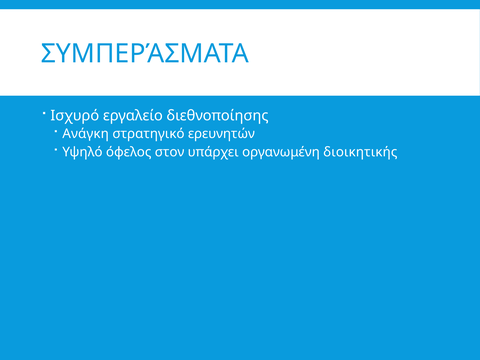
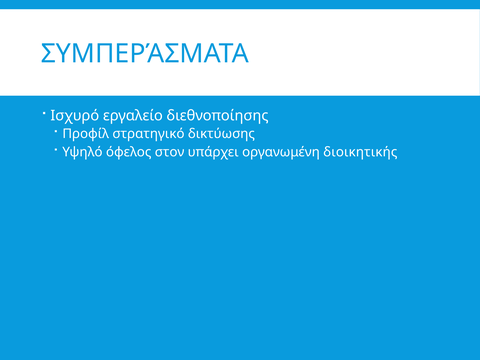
Ανάγκη: Ανάγκη -> Προφίλ (86, 134)
ερευνητών: ερευνητών -> δικτύωσης (221, 134)
